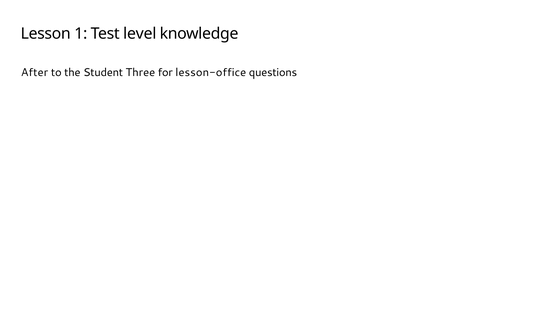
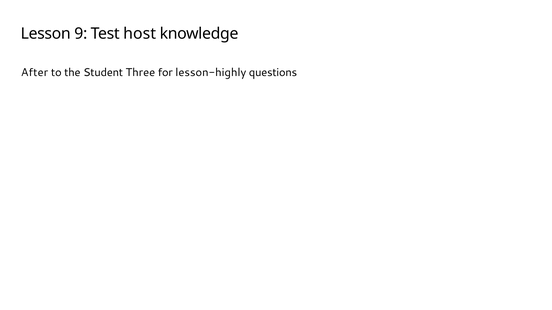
1: 1 -> 9 (81, 34)
level: level -> host (140, 34)
lesson-office: lesson-office -> lesson-highly (211, 73)
